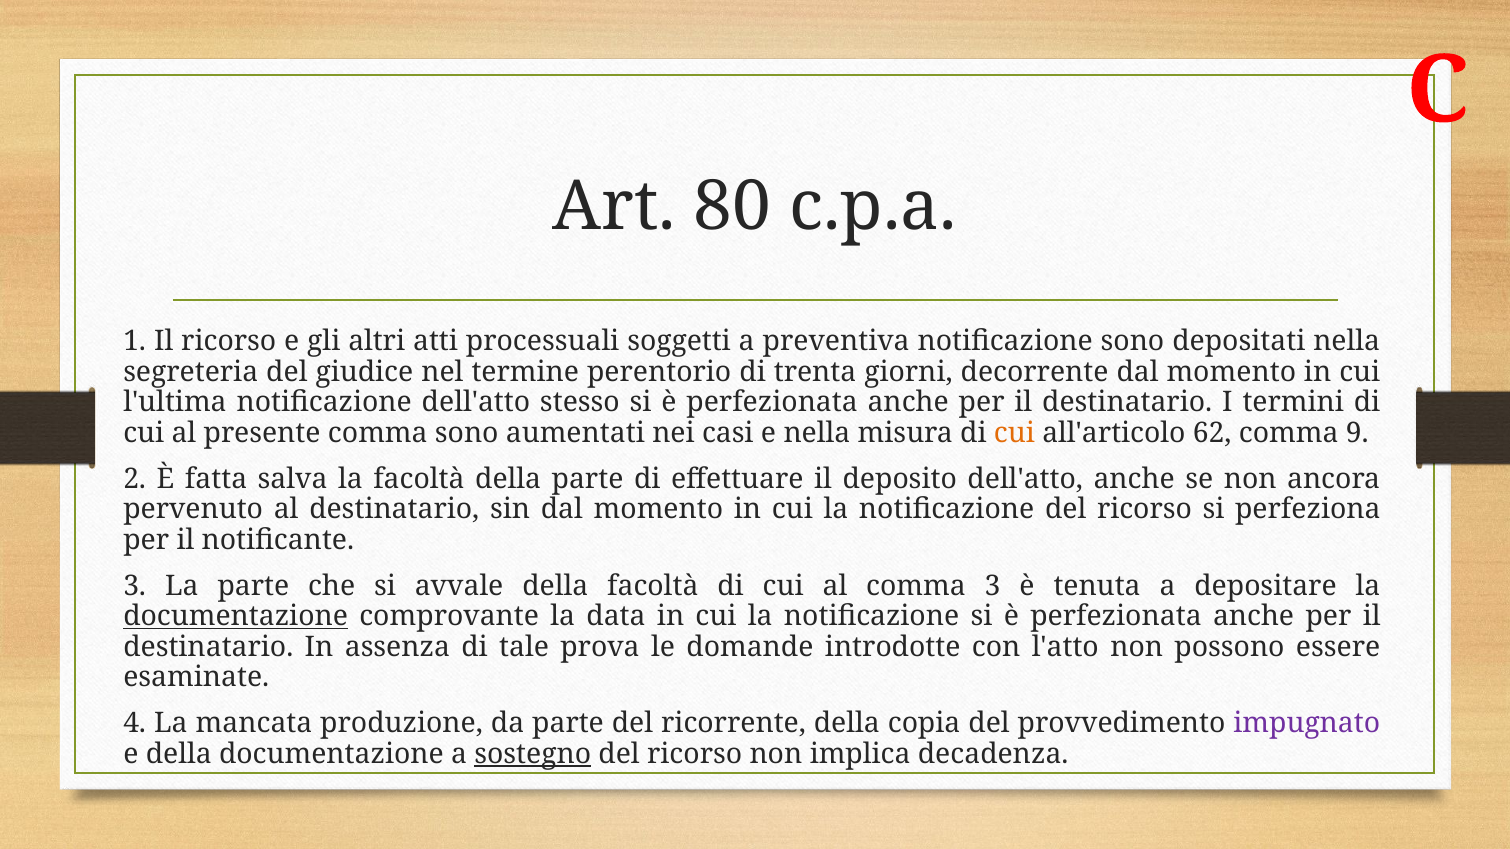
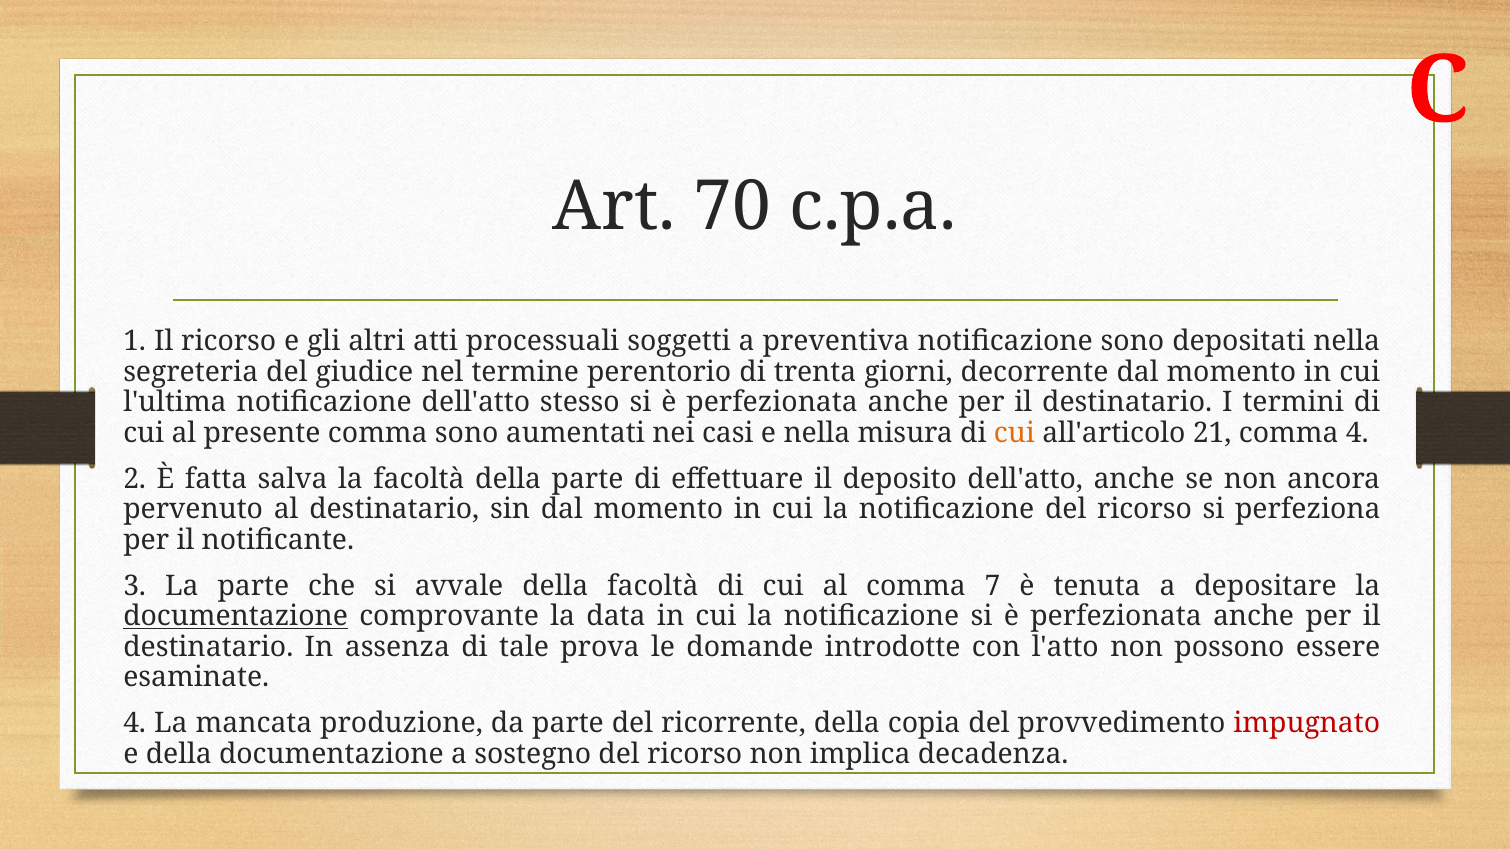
80: 80 -> 70 (733, 207)
62: 62 -> 21 (1212, 433)
comma 9: 9 -> 4 (1357, 433)
comma 3: 3 -> 7 (993, 586)
impugnato colour: purple -> red (1307, 724)
sostegno underline: present -> none (533, 754)
